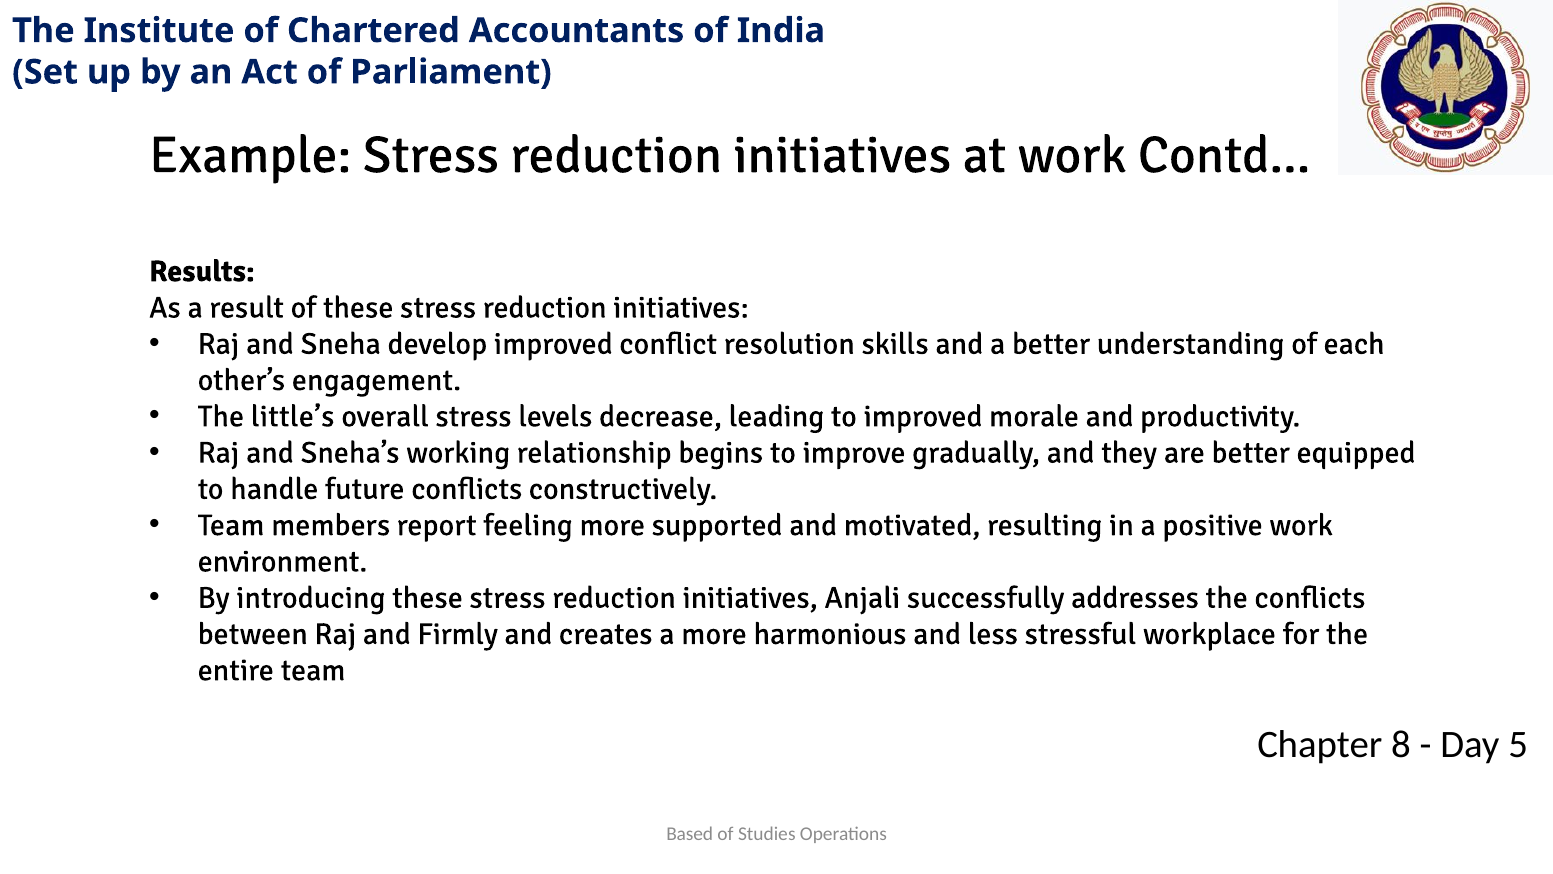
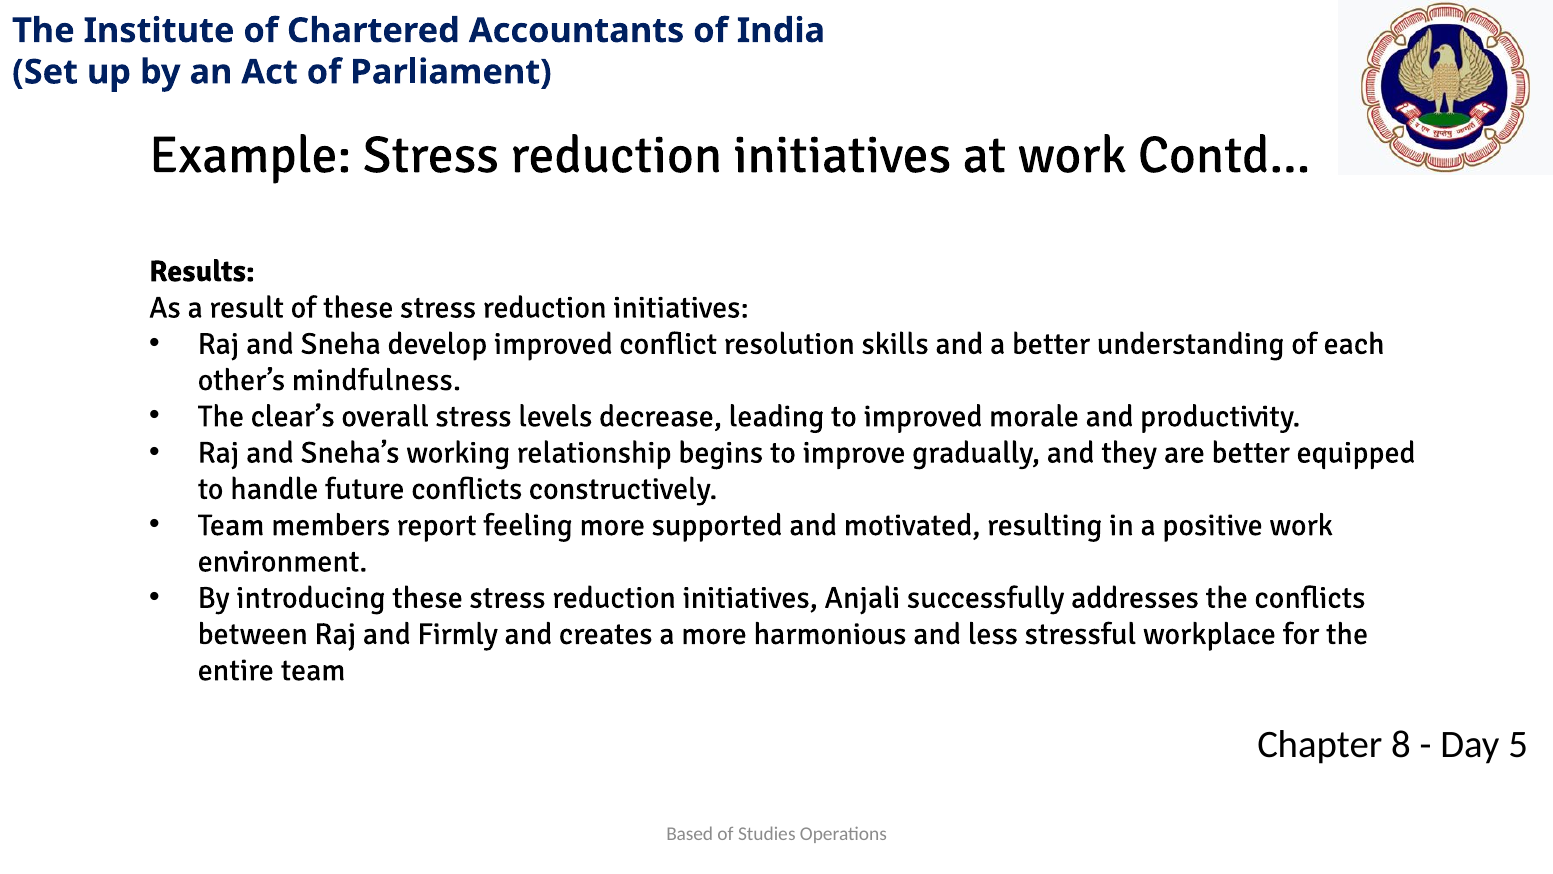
engagement: engagement -> mindfulness (376, 380)
little’s: little’s -> clear’s (293, 416)
